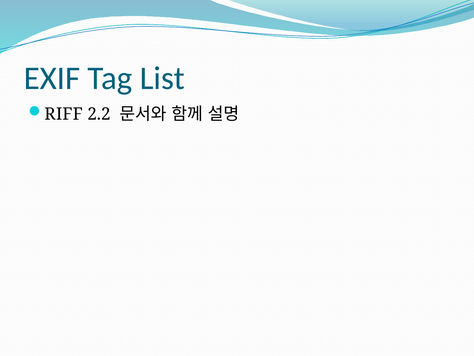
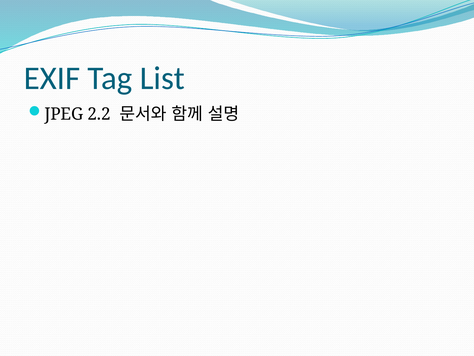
RIFF: RIFF -> JPEG (64, 114)
